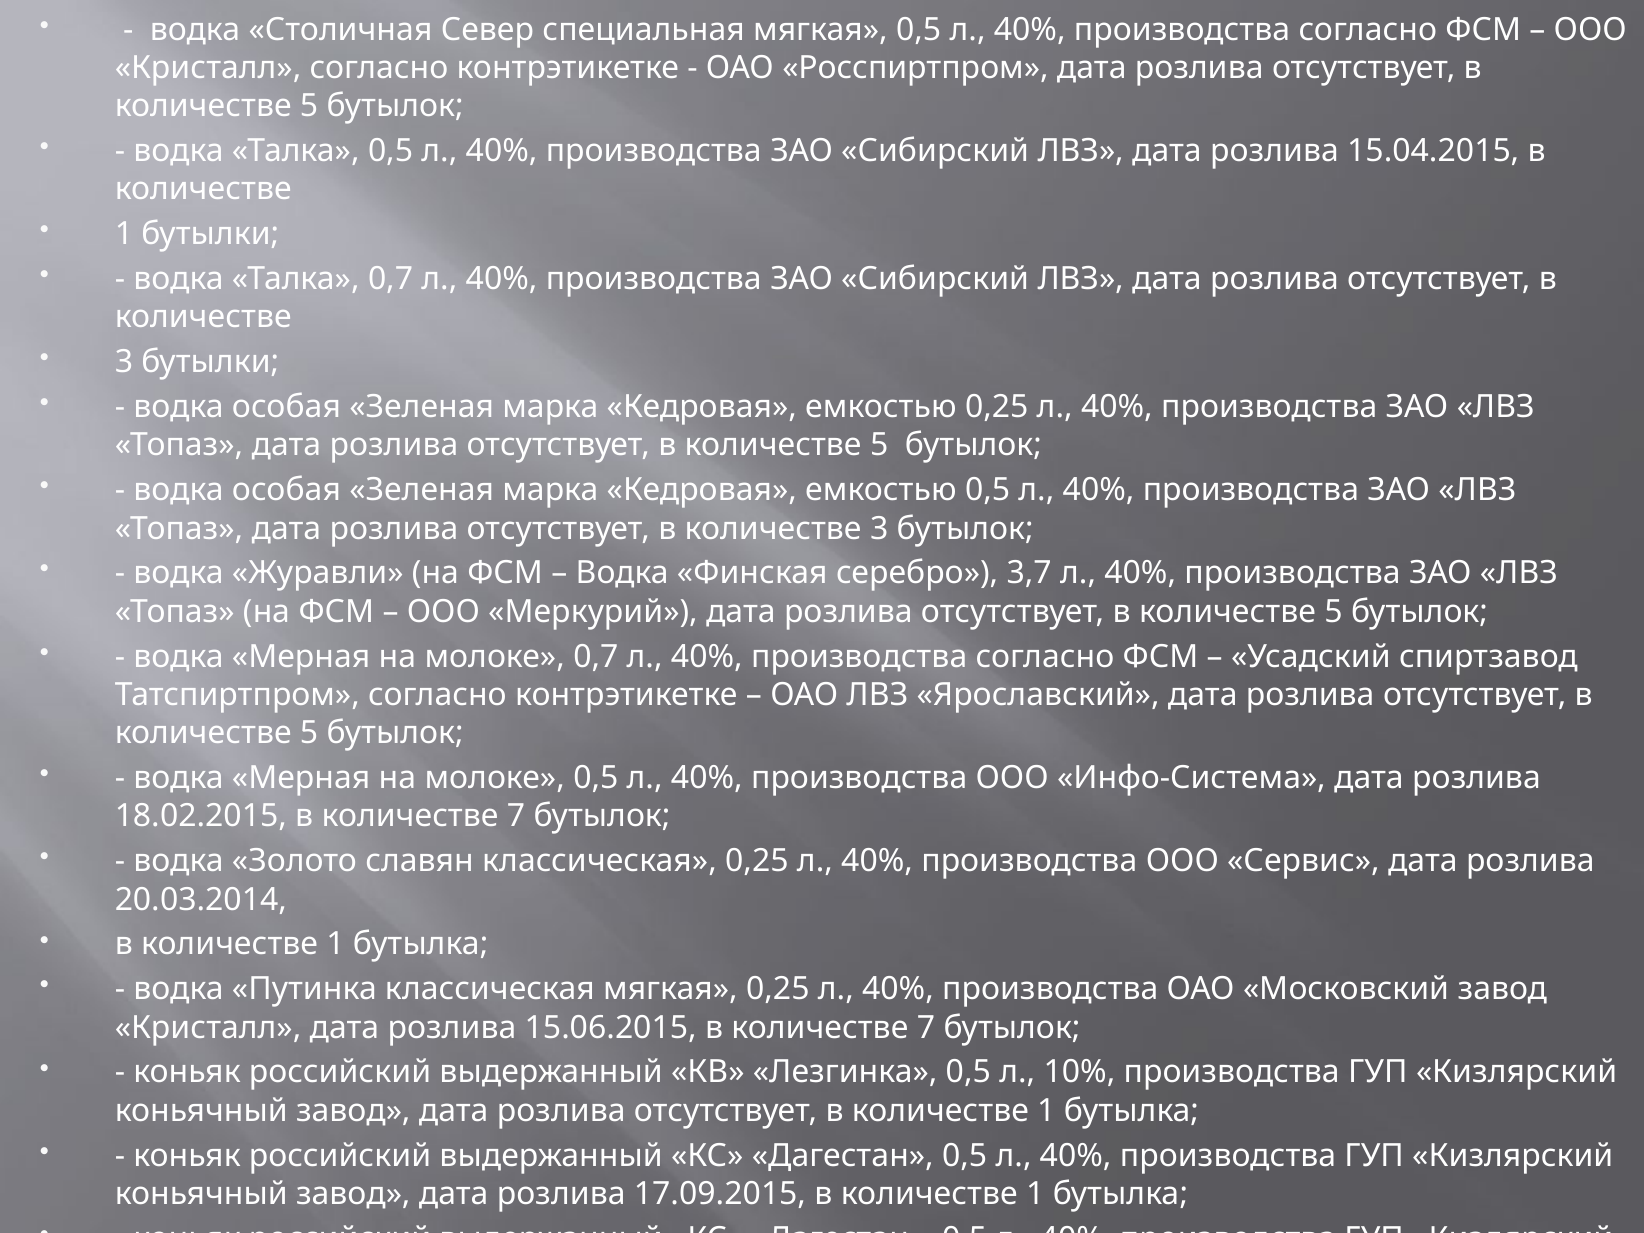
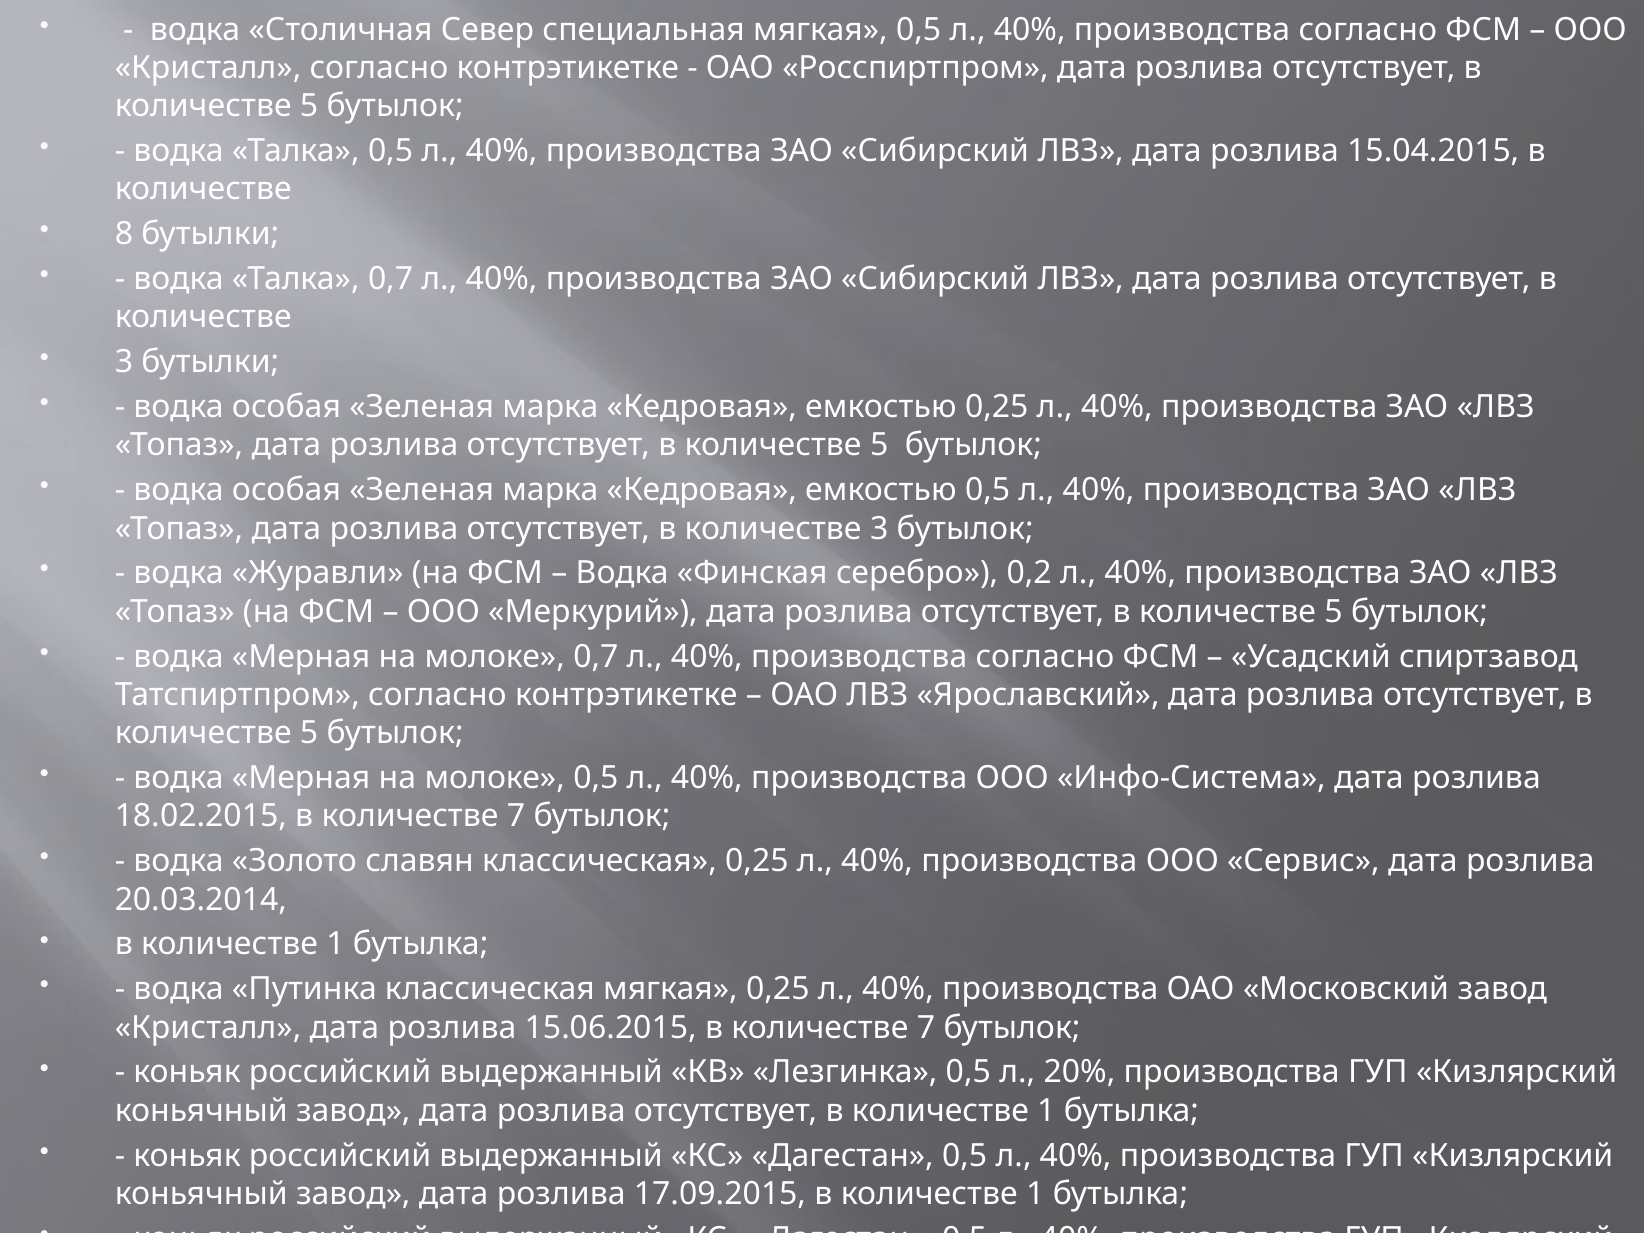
1: 1 -> 8 (124, 234)
3,7: 3,7 -> 0,2 (1029, 573)
10%: 10% -> 20% (1080, 1072)
